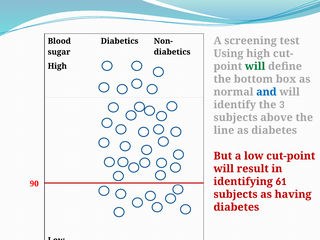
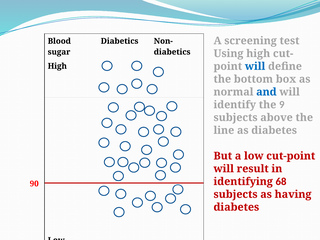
will colour: green -> blue (255, 66)
3: 3 -> 9 (282, 105)
61: 61 -> 68 (281, 182)
